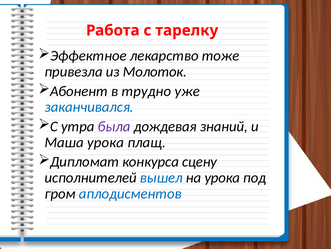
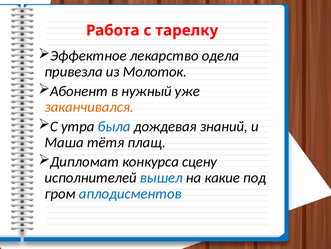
тоже: тоже -> одела (221, 56)
трудно: трудно -> нужный (147, 91)
заканчивался colour: blue -> orange (89, 107)
была colour: purple -> blue (114, 126)
Маша урока: урока -> тётя (106, 142)
на урока: урока -> какие (222, 177)
